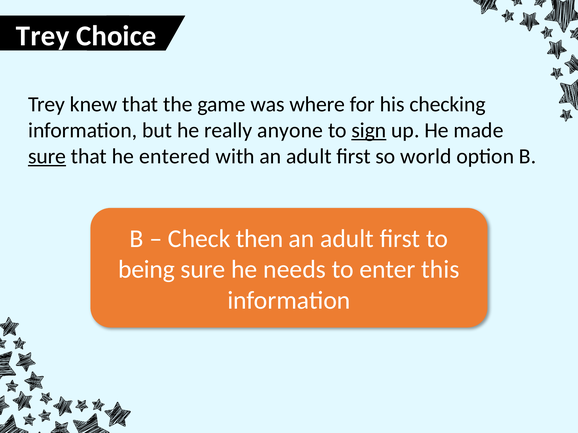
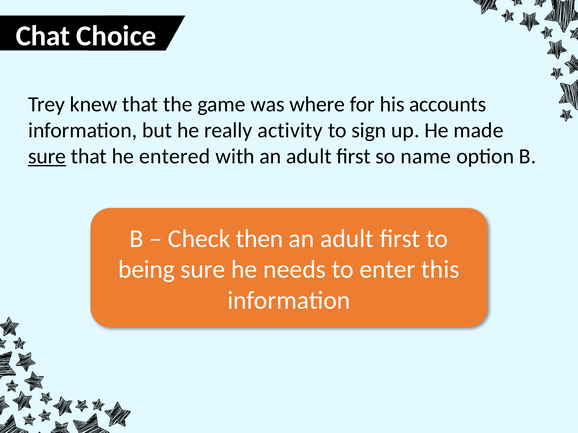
Trey: Trey -> Chat (43, 36)
checking: checking -> accounts (448, 104)
anyone: anyone -> activity (290, 130)
sign underline: present -> none (369, 130)
world: world -> name (426, 157)
